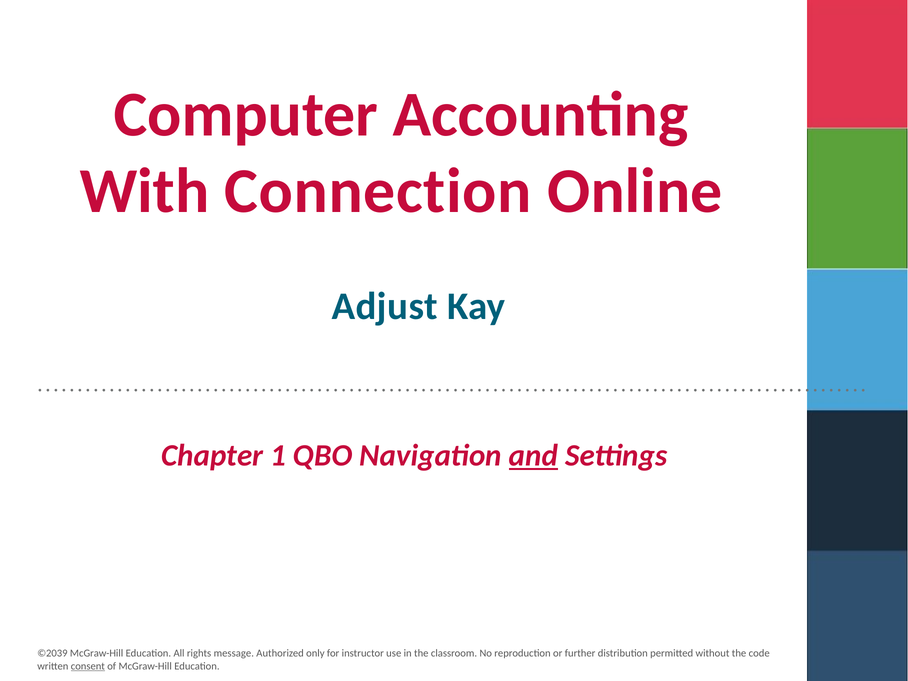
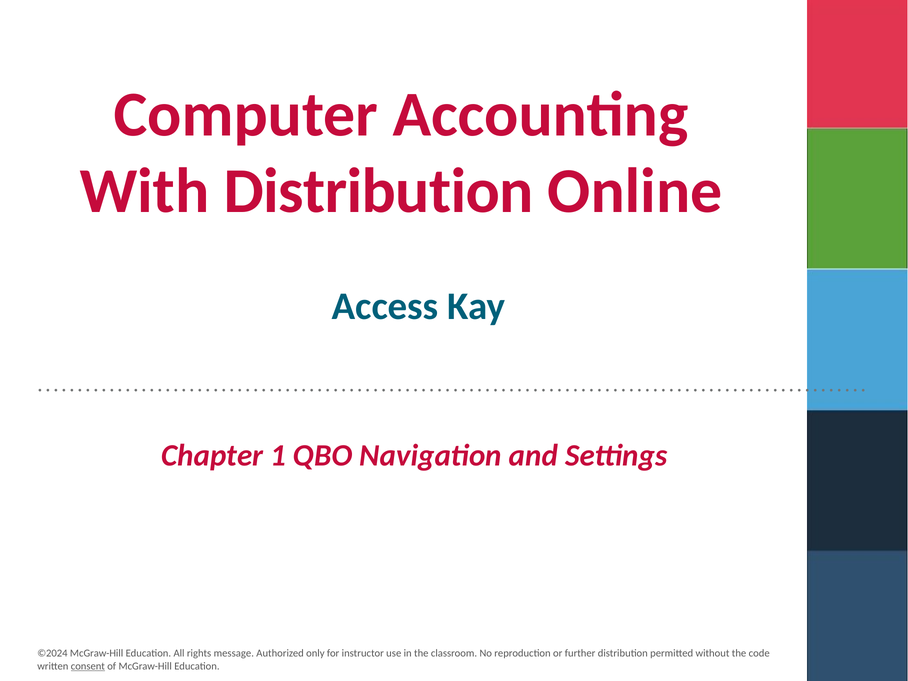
With Connection: Connection -> Distribution (379, 191)
Adjust: Adjust -> Access (385, 306)
and underline: present -> none (533, 456)
©2039: ©2039 -> ©2024 (52, 653)
